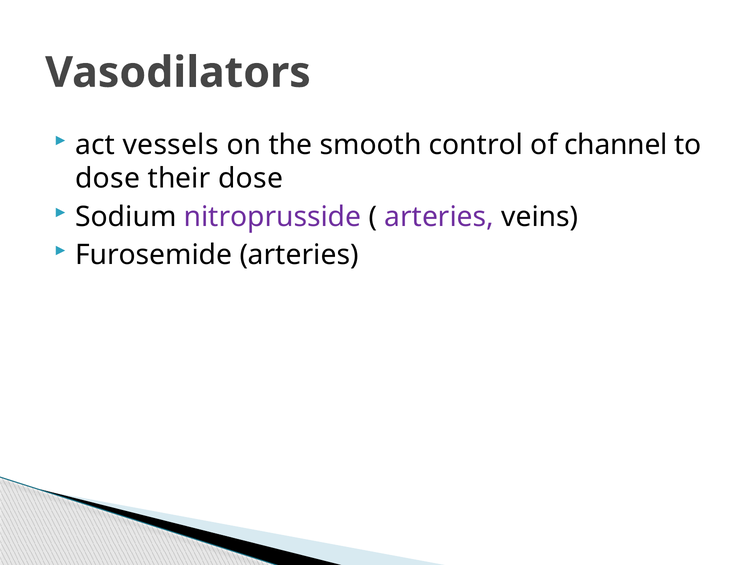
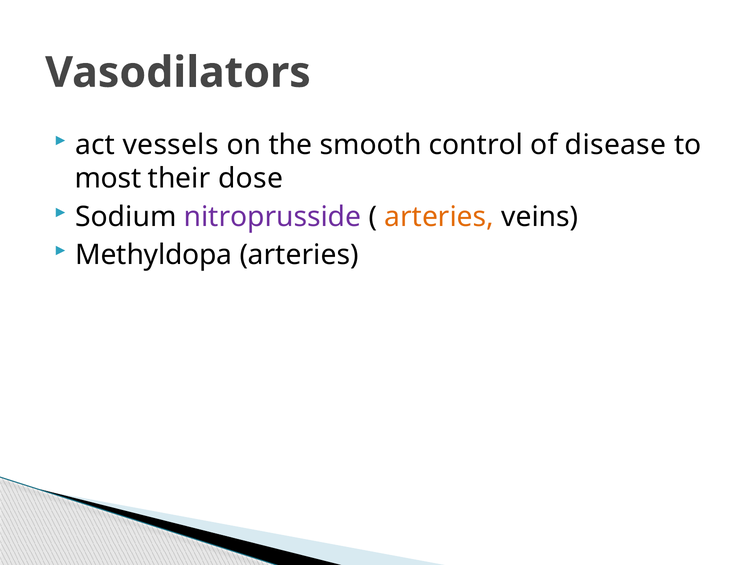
channel: channel -> disease (616, 145)
dose: dose -> most (108, 179)
arteries colour: purple -> orange (439, 217)
Furosemide: Furosemide -> Methyldopa (154, 255)
